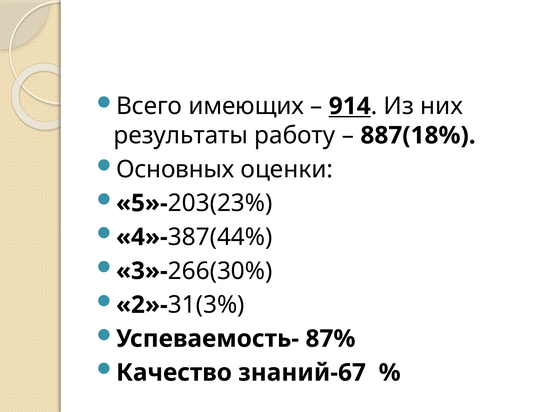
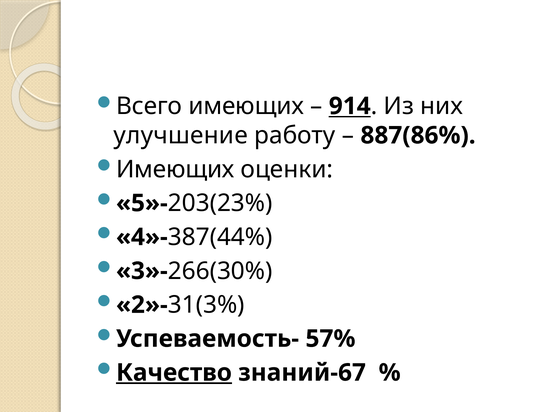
результаты: результаты -> улучшение (181, 135)
887(18%: 887(18% -> 887(86% (418, 135)
Основных: Основных -> Имеющих (175, 169)
87%: 87% -> 57% (330, 339)
Качество underline: none -> present (174, 372)
